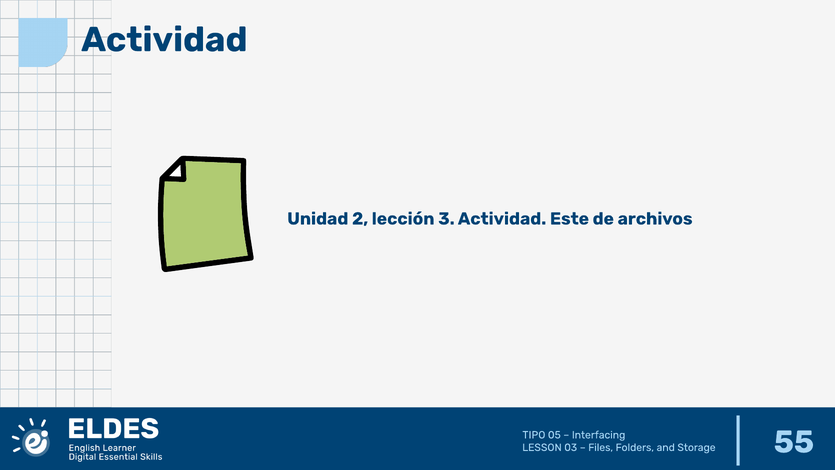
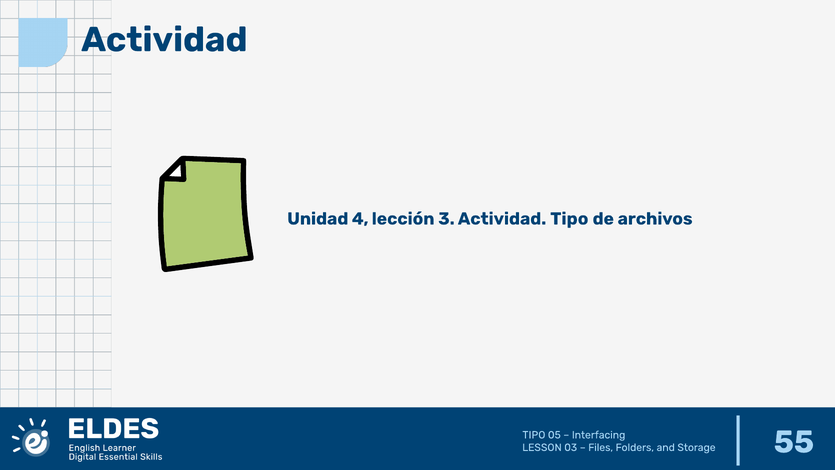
2: 2 -> 4 (360, 219)
Actividad Este: Este -> Tipo (569, 219)
